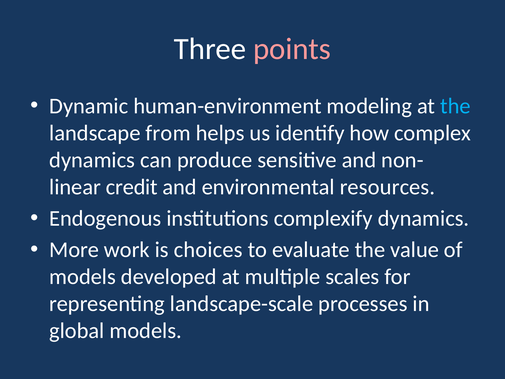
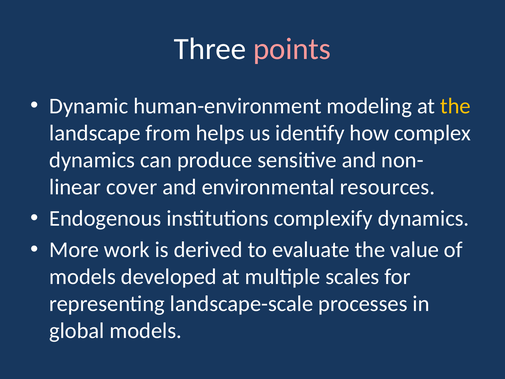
the colour: light blue -> yellow (455, 106)
credit: credit -> cover (132, 187)
choices: choices -> derived (208, 250)
